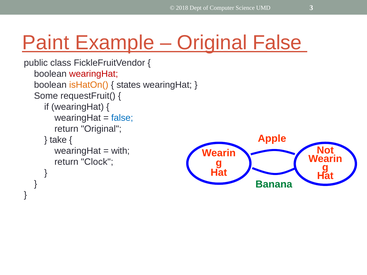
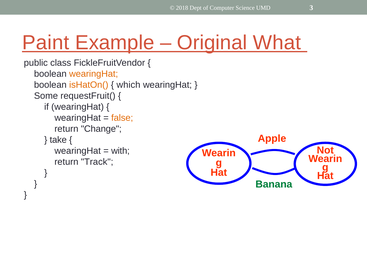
Original False: False -> What (277, 43)
wearingHat colour: red -> orange (94, 74)
states: states -> which (128, 85)
false colour: blue -> orange (122, 118)
return Original: Original -> Change (101, 129)
Clock: Clock -> Track (97, 162)
